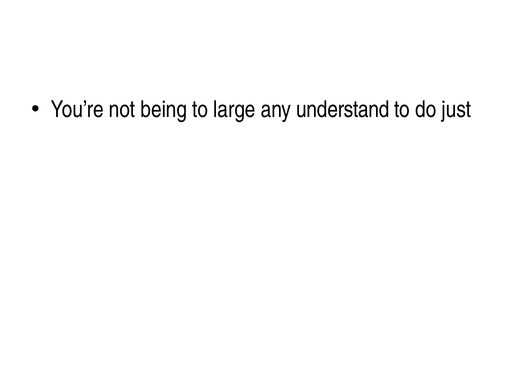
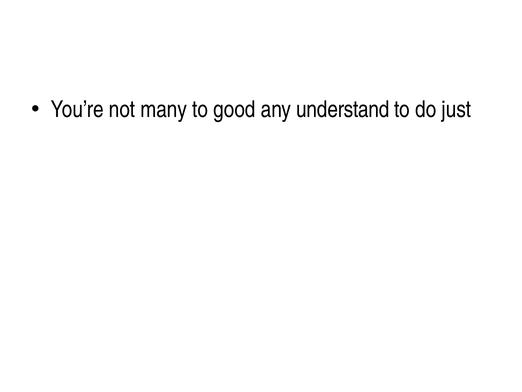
being: being -> many (164, 110)
large: large -> good (234, 110)
